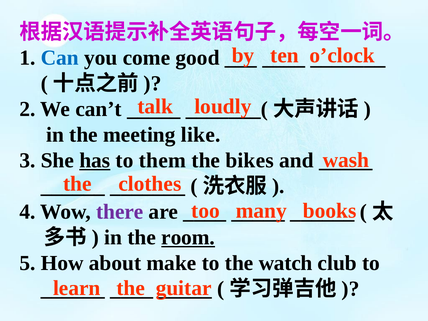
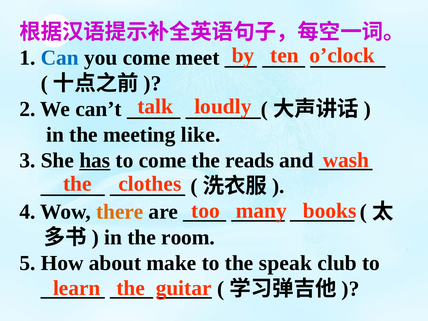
good: good -> meet (198, 58)
to them: them -> come (163, 160)
bikes: bikes -> reads (250, 160)
there colour: purple -> orange (120, 212)
room underline: present -> none (188, 237)
watch: watch -> speak (285, 263)
